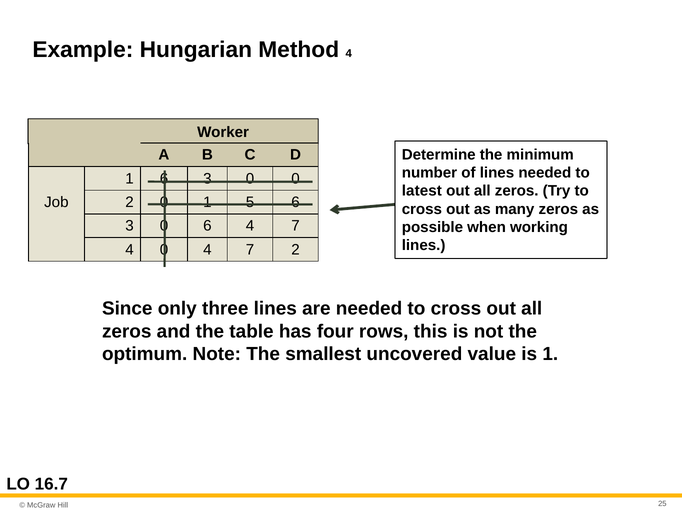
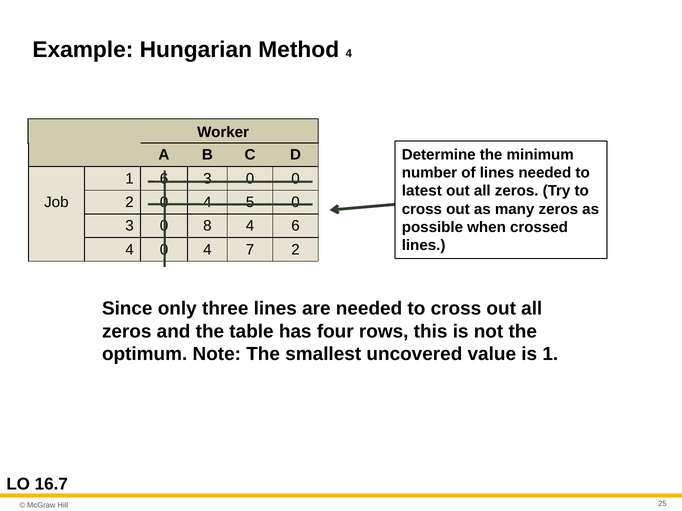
2 0 1: 1 -> 4 (207, 202)
5 6: 6 -> 0 (296, 202)
0 6: 6 -> 8 (207, 226)
7: 7 -> 6 (296, 226)
working: working -> crossed (539, 227)
